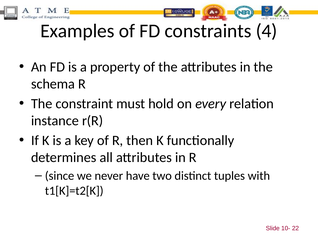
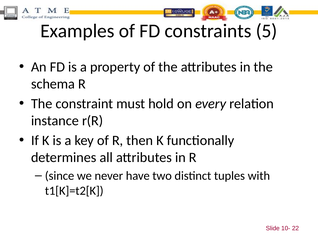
4: 4 -> 5 (267, 31)
